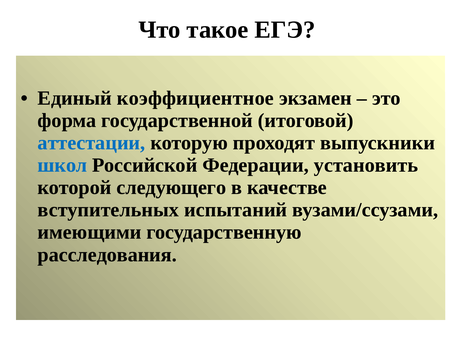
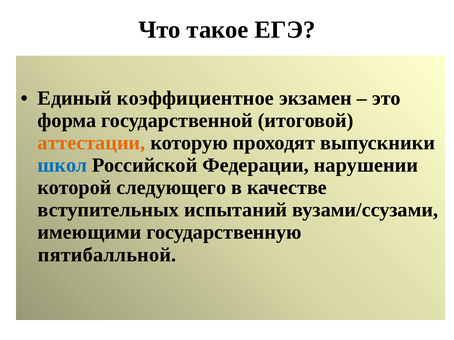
аттестации colour: blue -> orange (91, 143)
установить: установить -> нарушении (366, 165)
расследования: расследования -> пятибалльной (107, 255)
